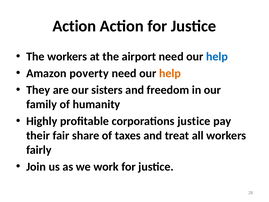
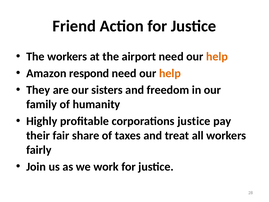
Action: Action -> Friend (74, 26)
help colour: blue -> orange (217, 56)
poverty: poverty -> respond (89, 73)
